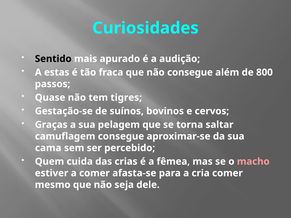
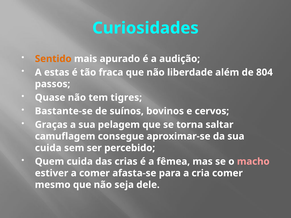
Sentido colour: black -> orange (53, 59)
não consegue: consegue -> liberdade (190, 72)
800: 800 -> 804 (264, 72)
Gestação-se: Gestação-se -> Bastante-se (64, 111)
cama: cama -> cuida (48, 148)
